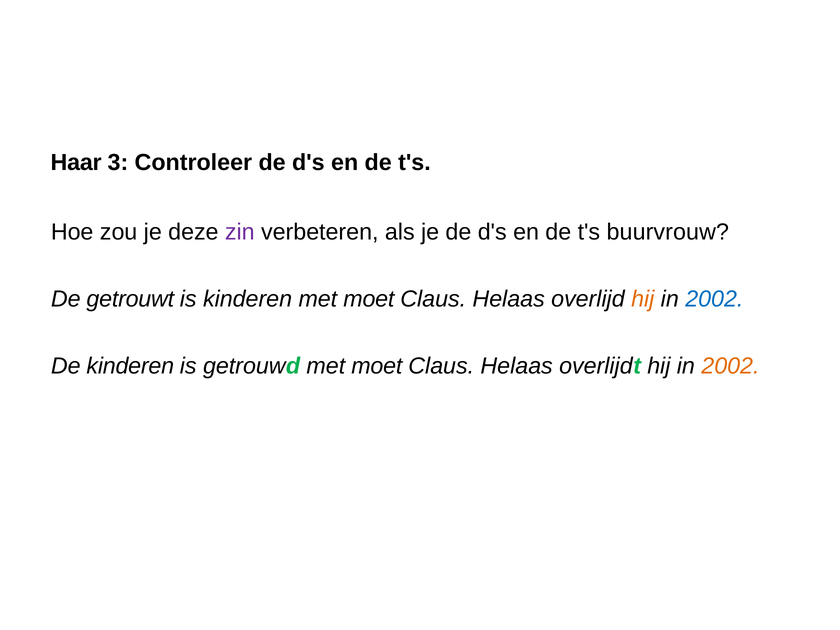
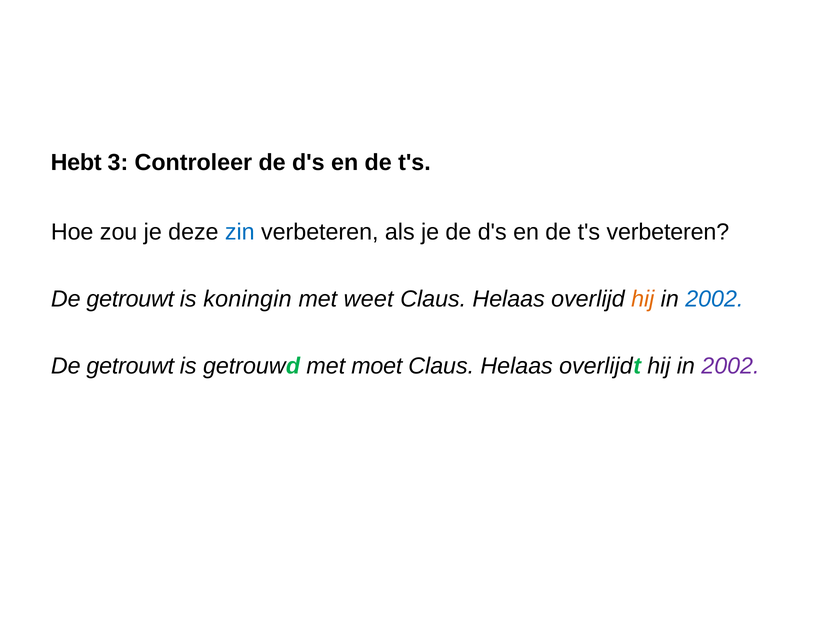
Haar: Haar -> Hebt (76, 163)
zin colour: purple -> blue (240, 232)
t's buurvrouw: buurvrouw -> verbeteren (668, 232)
is kinderen: kinderen -> koningin (247, 299)
moet: moet -> weet (369, 299)
kinderen: kinderen -> getrouwt (130, 366)
2002 colour: orange -> purple (730, 366)
